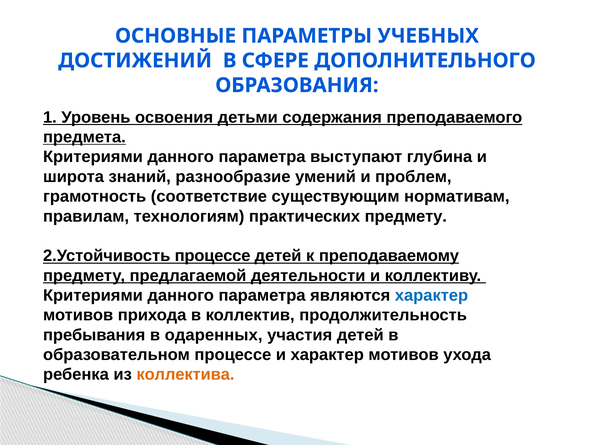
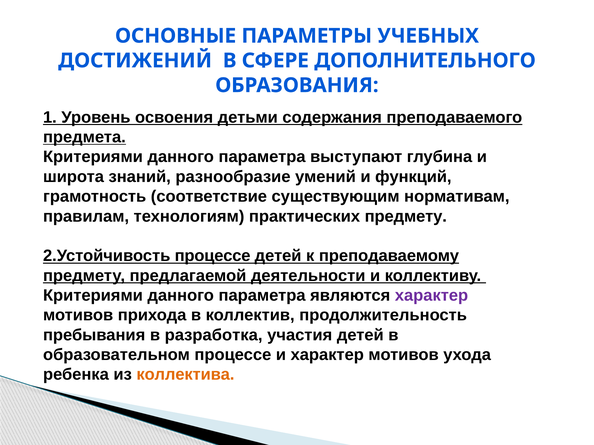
проблем: проблем -> функций (413, 177)
характер colour: blue -> purple (431, 296)
одаренных: одаренных -> разработка (214, 335)
